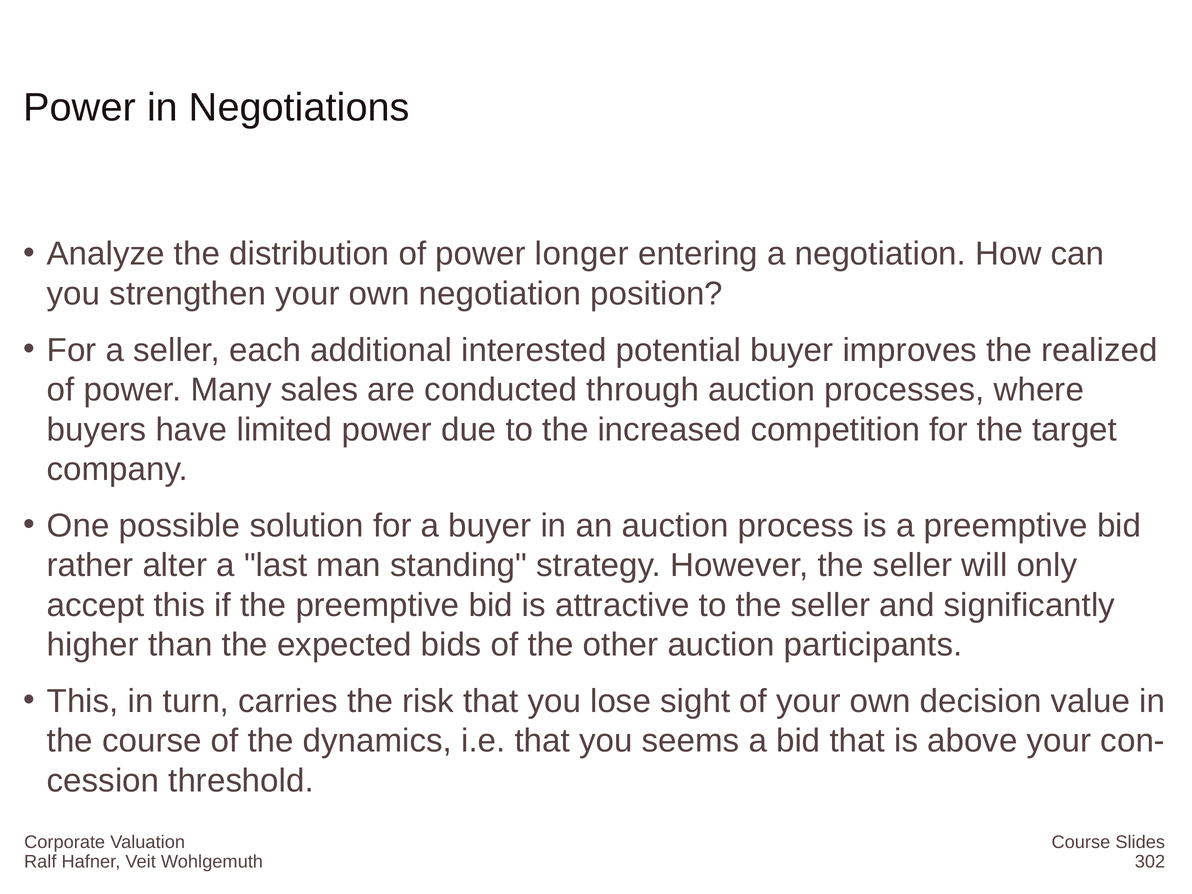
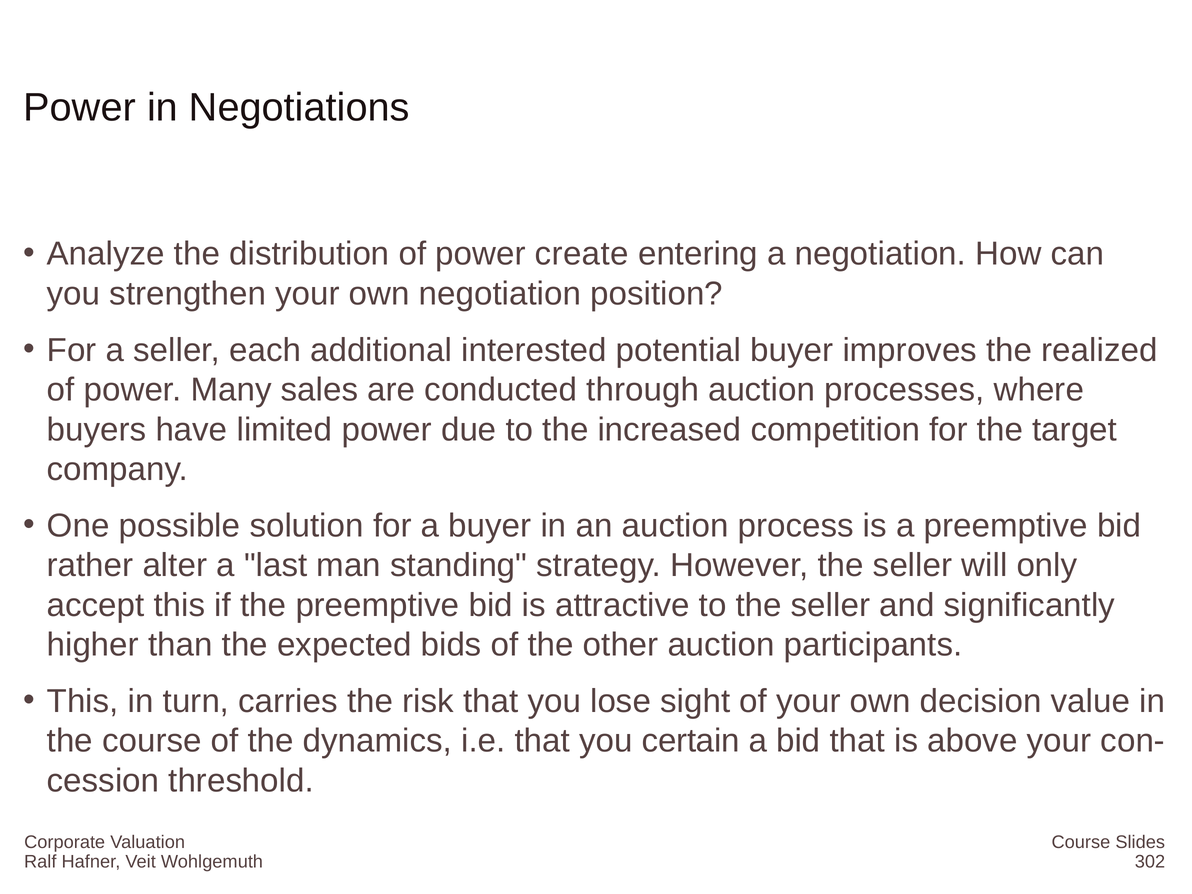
longer: longer -> create (582, 254)
seems: seems -> certain (691, 741)
